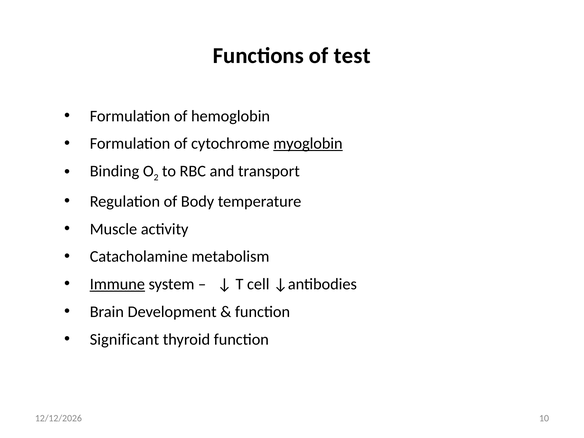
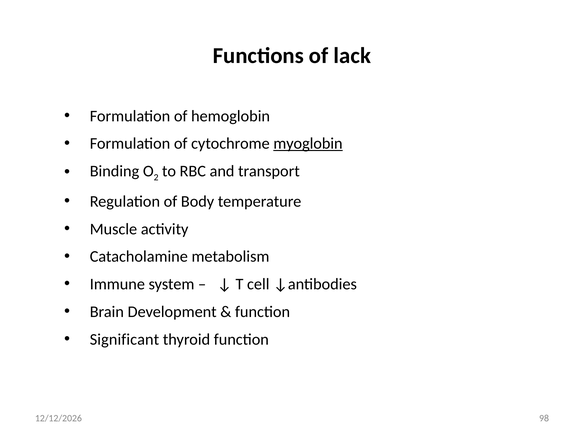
test: test -> lack (352, 56)
Immune underline: present -> none (117, 284)
10: 10 -> 98 (544, 418)
